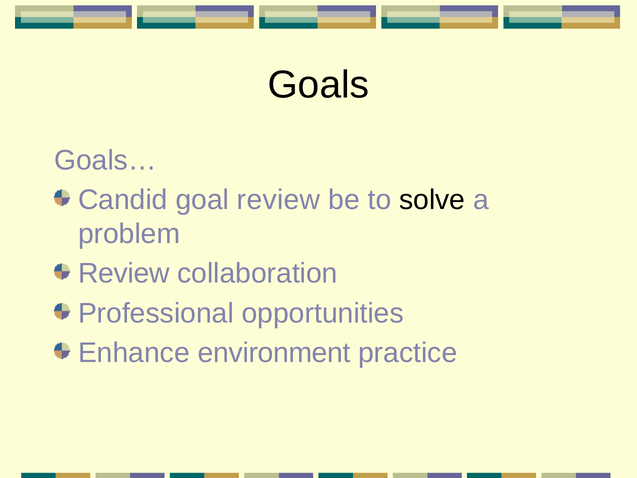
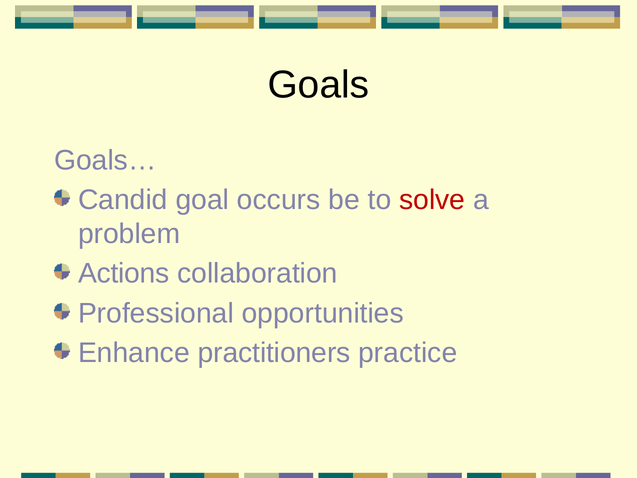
goal review: review -> occurs (279, 200)
solve colour: black -> red (432, 200)
Review: Review -> Actions (124, 273)
environment: environment -> practitioners (274, 353)
